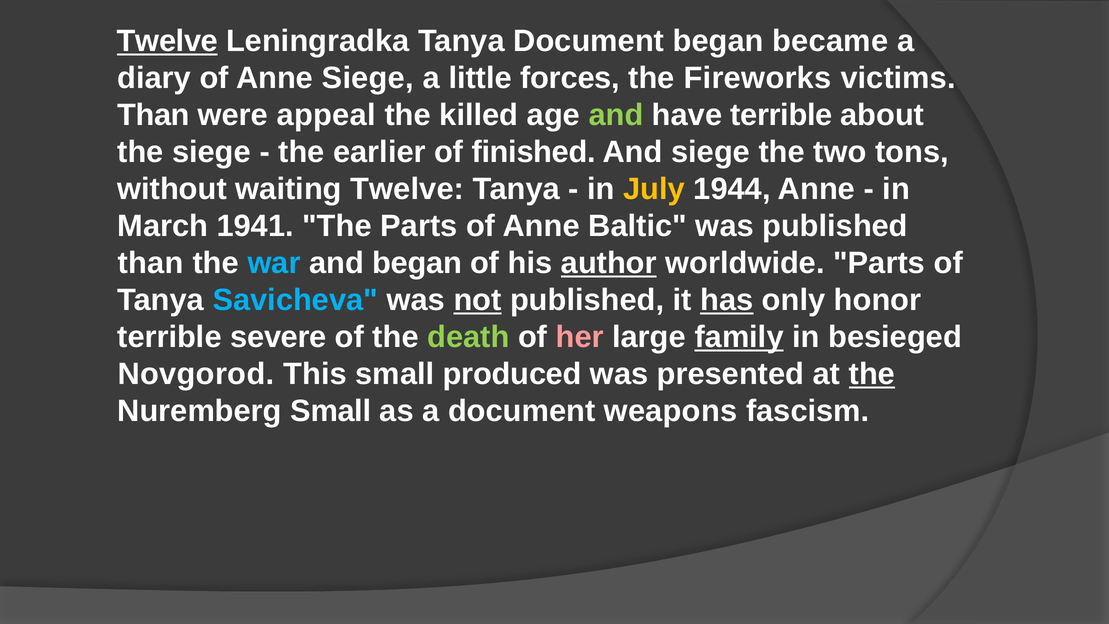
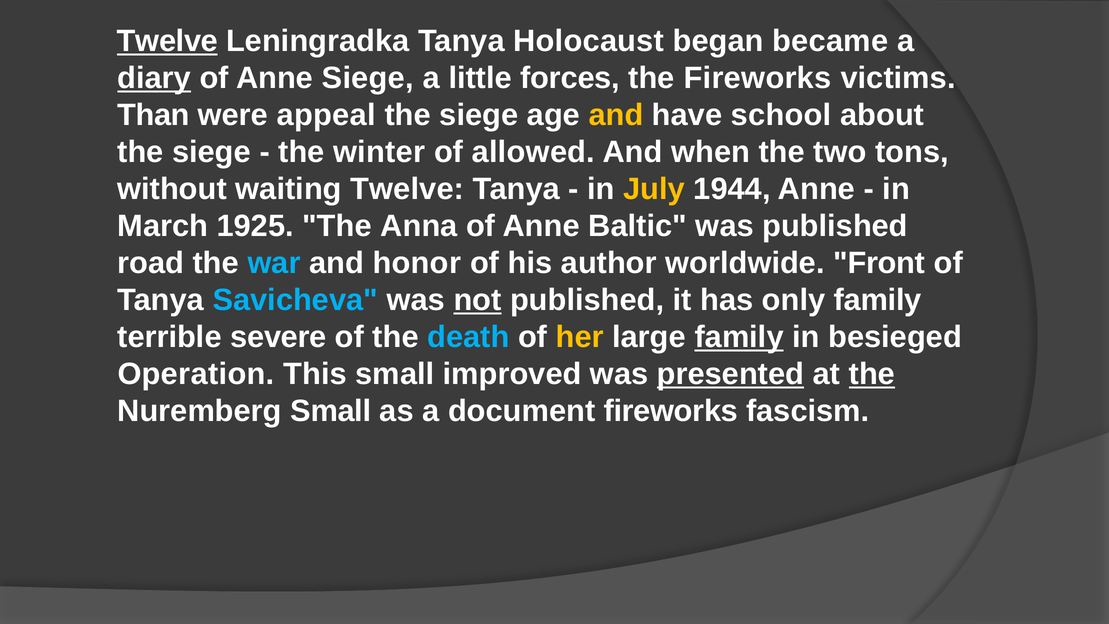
Tanya Document: Document -> Holocaust (589, 41)
diary underline: none -> present (154, 78)
killed: killed -> siege (479, 115)
and colour: light green -> yellow (616, 115)
have terrible: terrible -> school (781, 115)
earlier: earlier -> winter (379, 152)
finished: finished -> allowed (533, 152)
And siege: siege -> when (711, 152)
1941: 1941 -> 1925 (255, 226)
The Parts: Parts -> Anna (419, 226)
than: than -> road (151, 263)
and began: began -> honor (417, 263)
author underline: present -> none (609, 263)
worldwide Parts: Parts -> Front (879, 263)
has underline: present -> none (727, 300)
only honor: honor -> family (878, 300)
death colour: light green -> light blue (468, 337)
her colour: pink -> yellow (580, 337)
Novgorod: Novgorod -> Operation (196, 374)
produced: produced -> improved (512, 374)
presented underline: none -> present (731, 374)
document weapons: weapons -> fireworks (671, 411)
